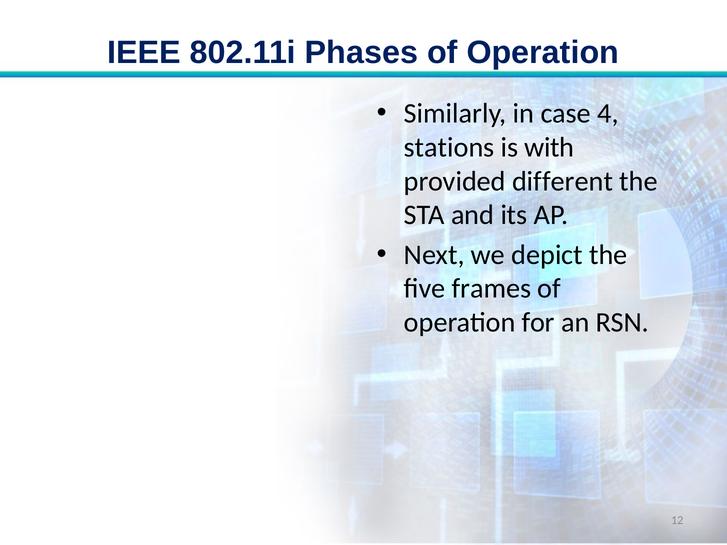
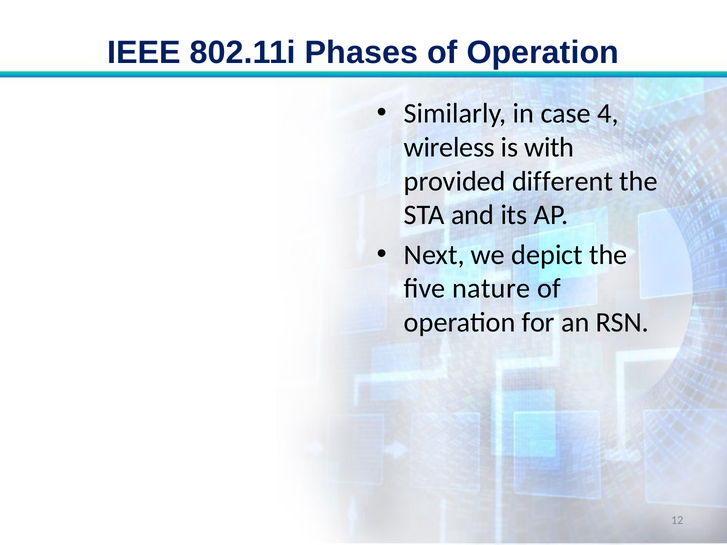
stations: stations -> wireless (449, 147)
frames: frames -> nature (491, 289)
